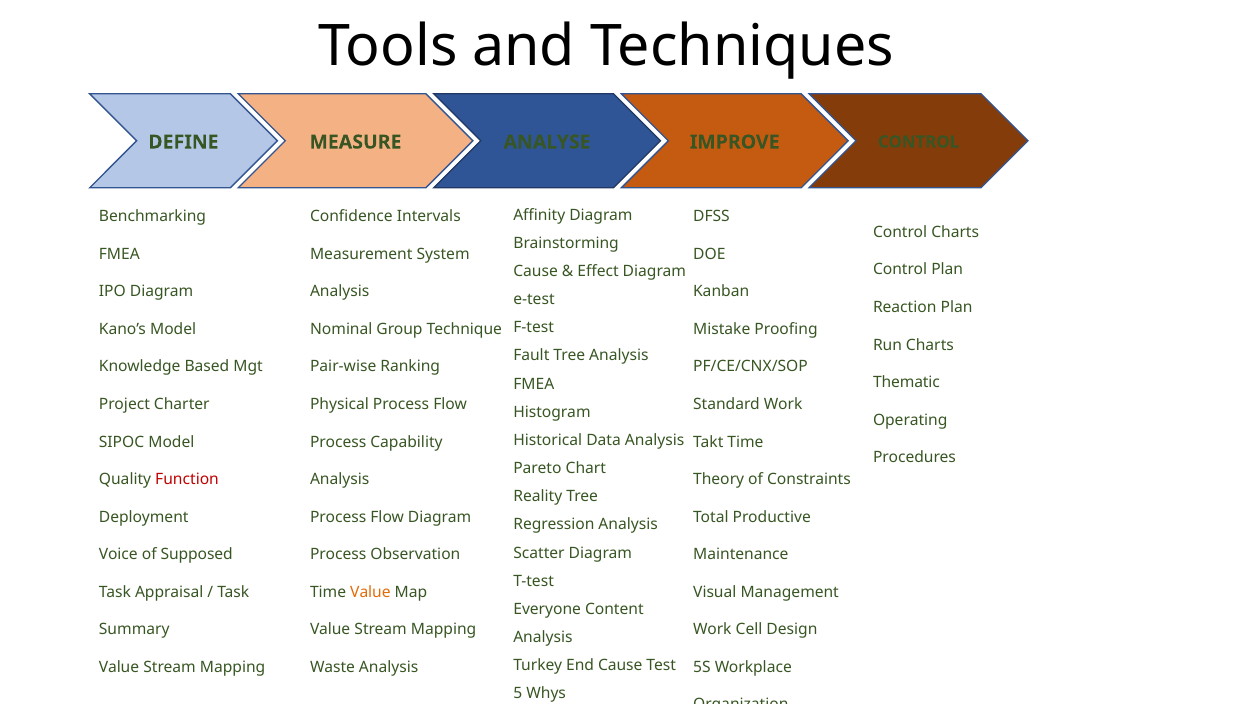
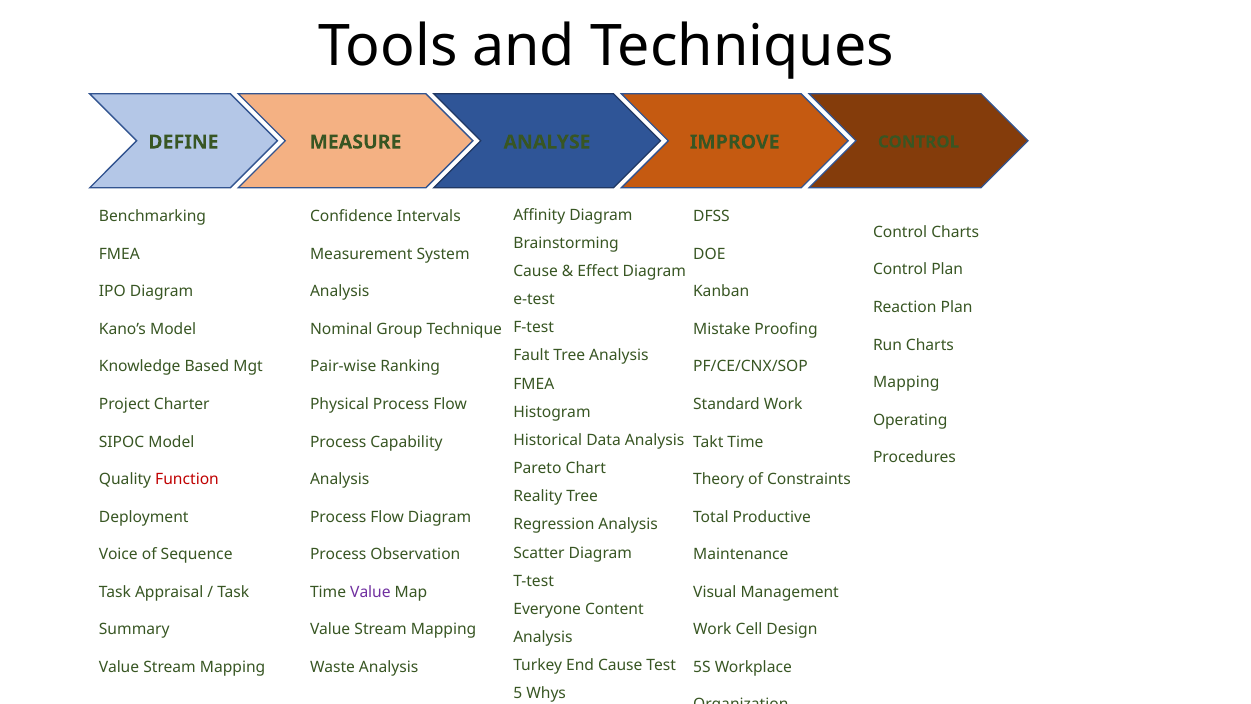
Thematic: Thematic -> Mapping (906, 382)
Supposed: Supposed -> Sequence (197, 554)
Value colour: orange -> purple (370, 592)
